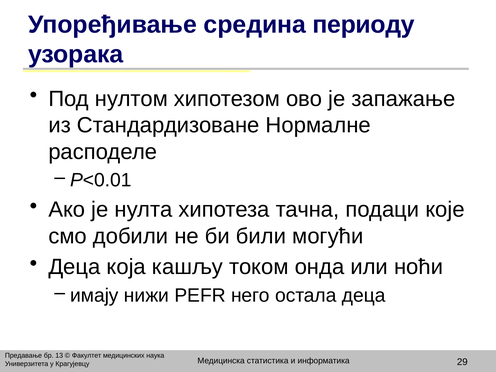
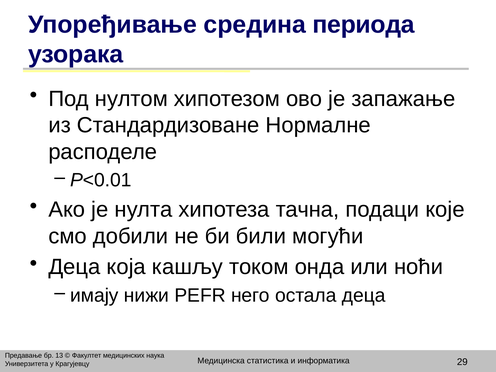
периоду: периоду -> периода (364, 24)
